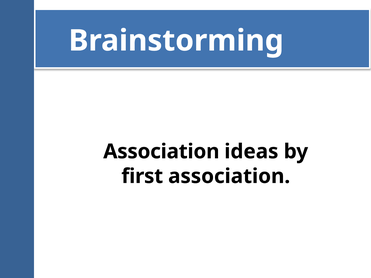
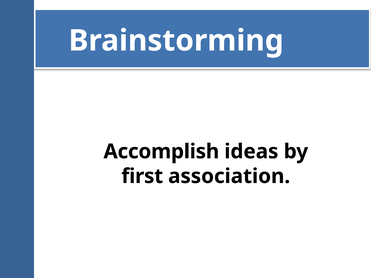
Association: Association -> Accomplish (161, 152)
